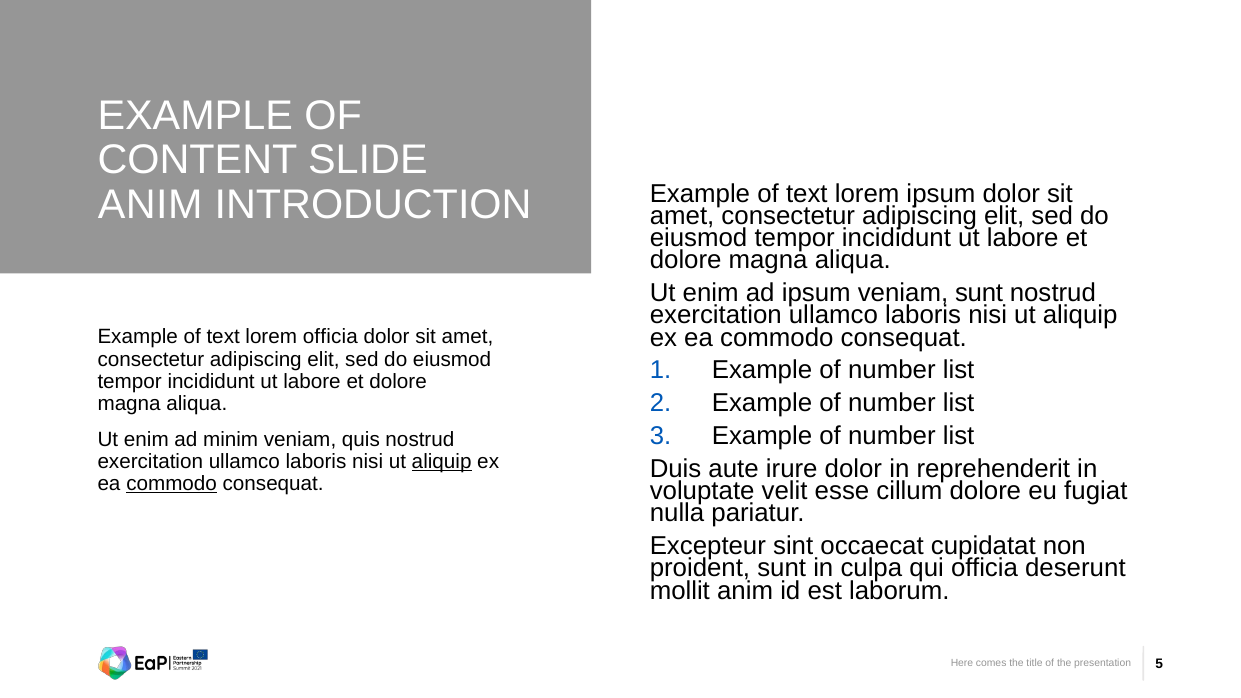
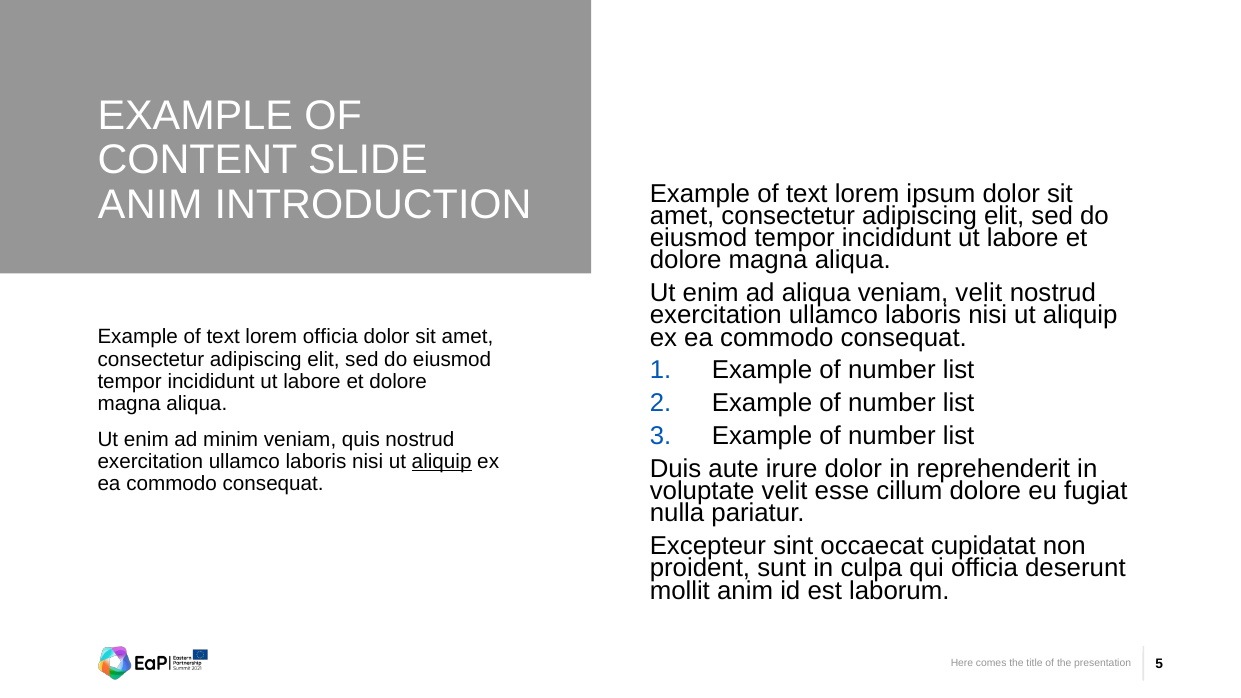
ad ipsum: ipsum -> aliqua (816, 293)
veniam sunt: sunt -> velit (979, 293)
commodo underline: present -> none (172, 484)
